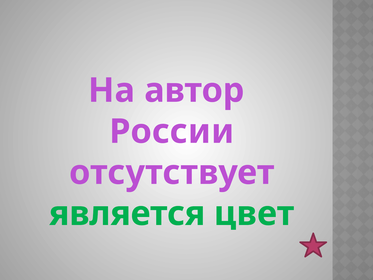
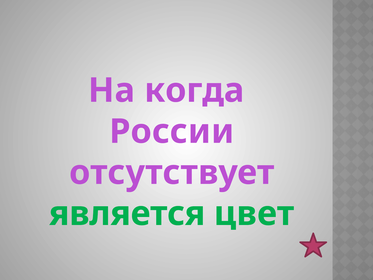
автор: автор -> когда (194, 90)
